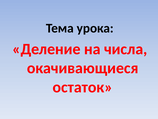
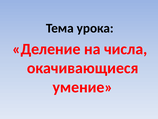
остаток: остаток -> умение (83, 87)
